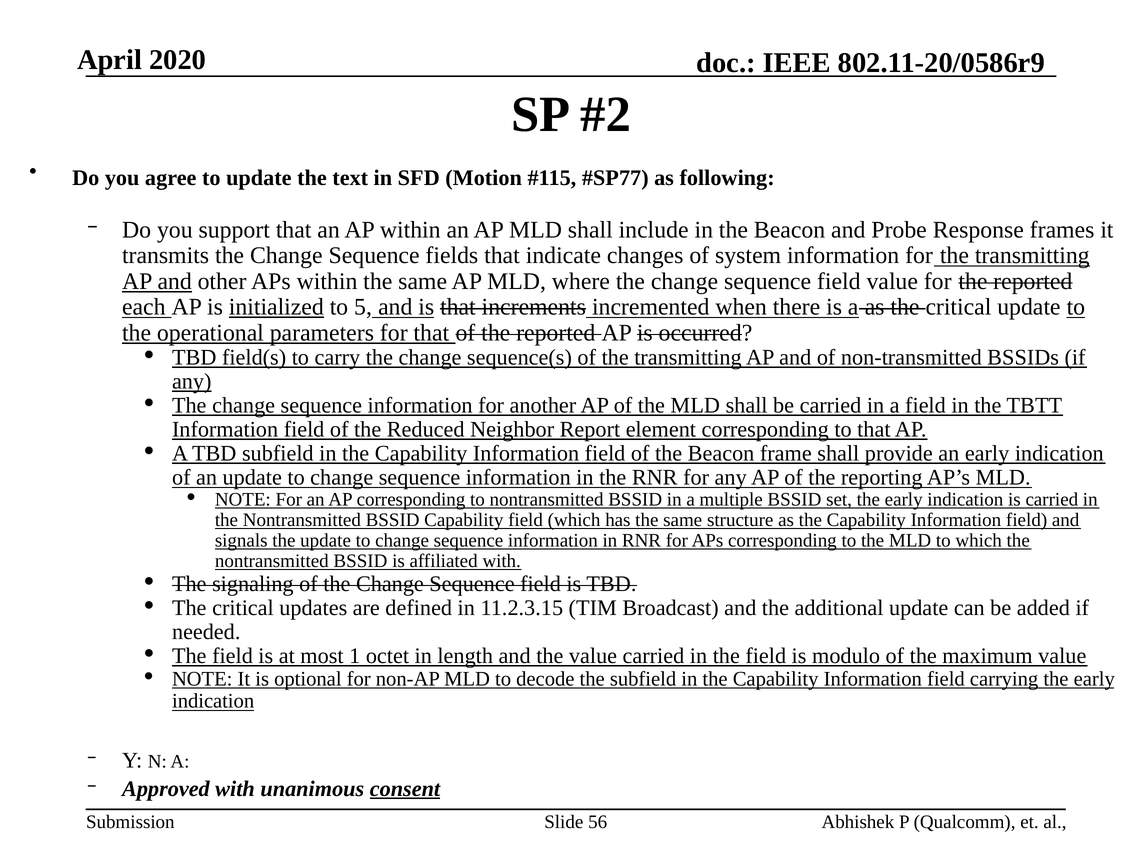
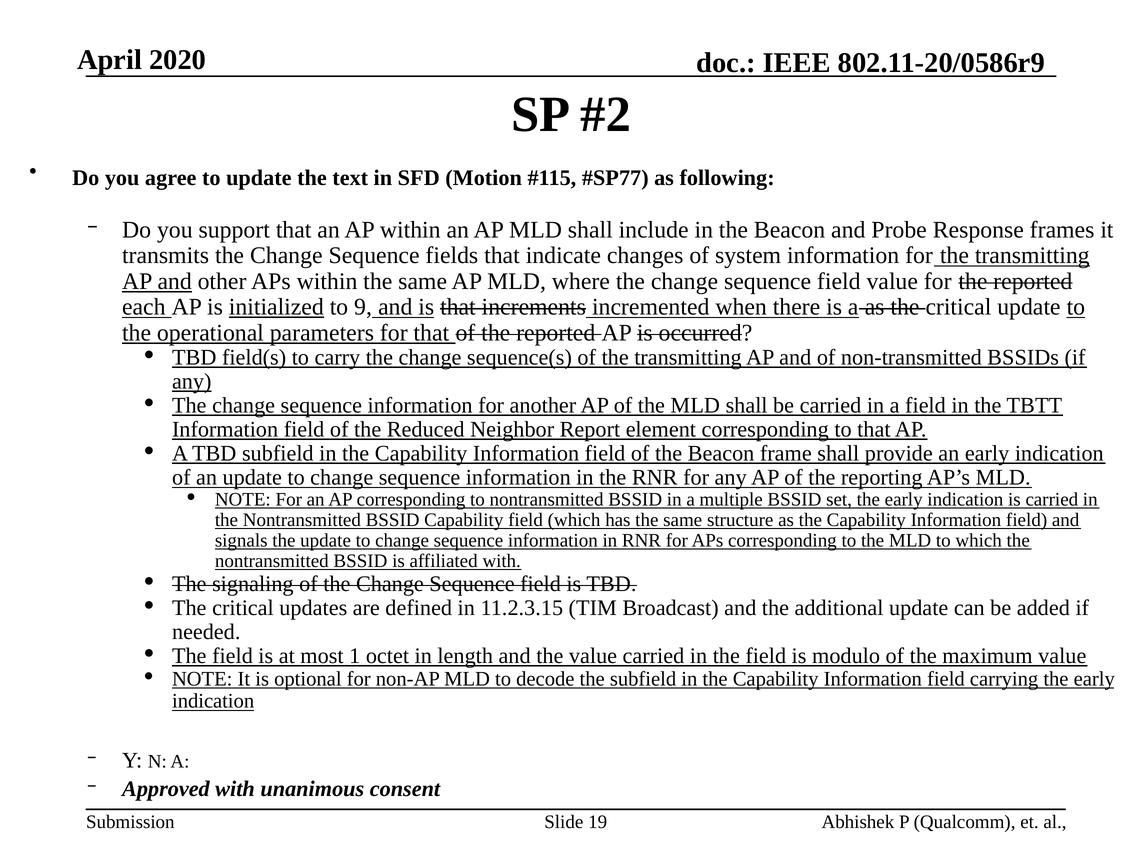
5: 5 -> 9 (363, 307)
consent underline: present -> none (405, 788)
56: 56 -> 19 (598, 821)
